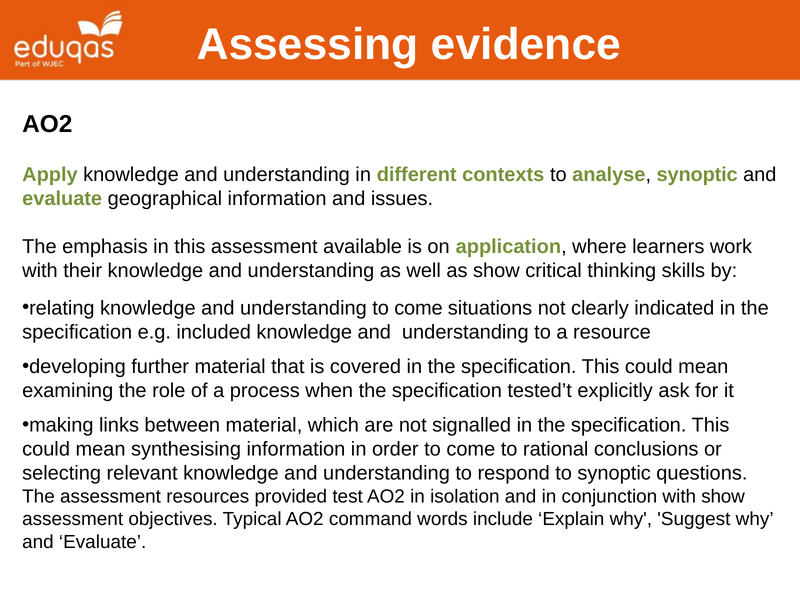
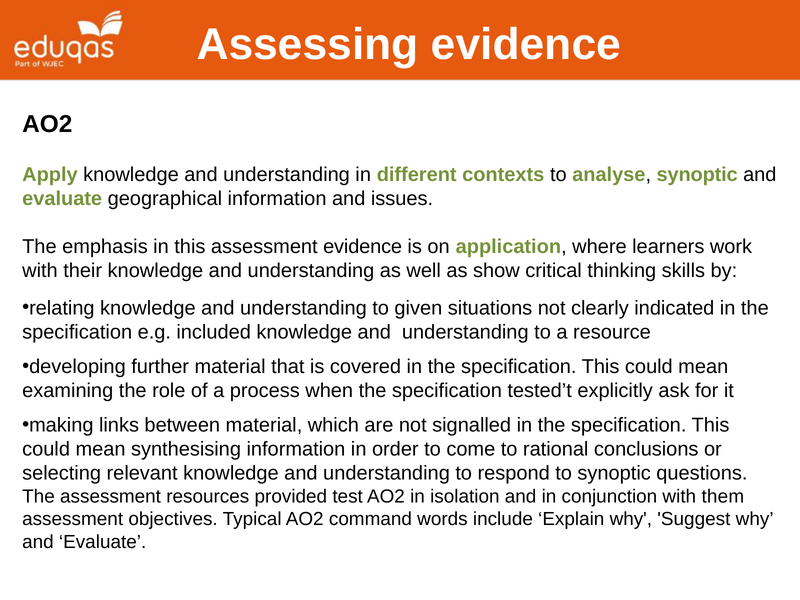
assessment available: available -> evidence (363, 247)
understanding to come: come -> given (418, 308)
with show: show -> them (723, 496)
